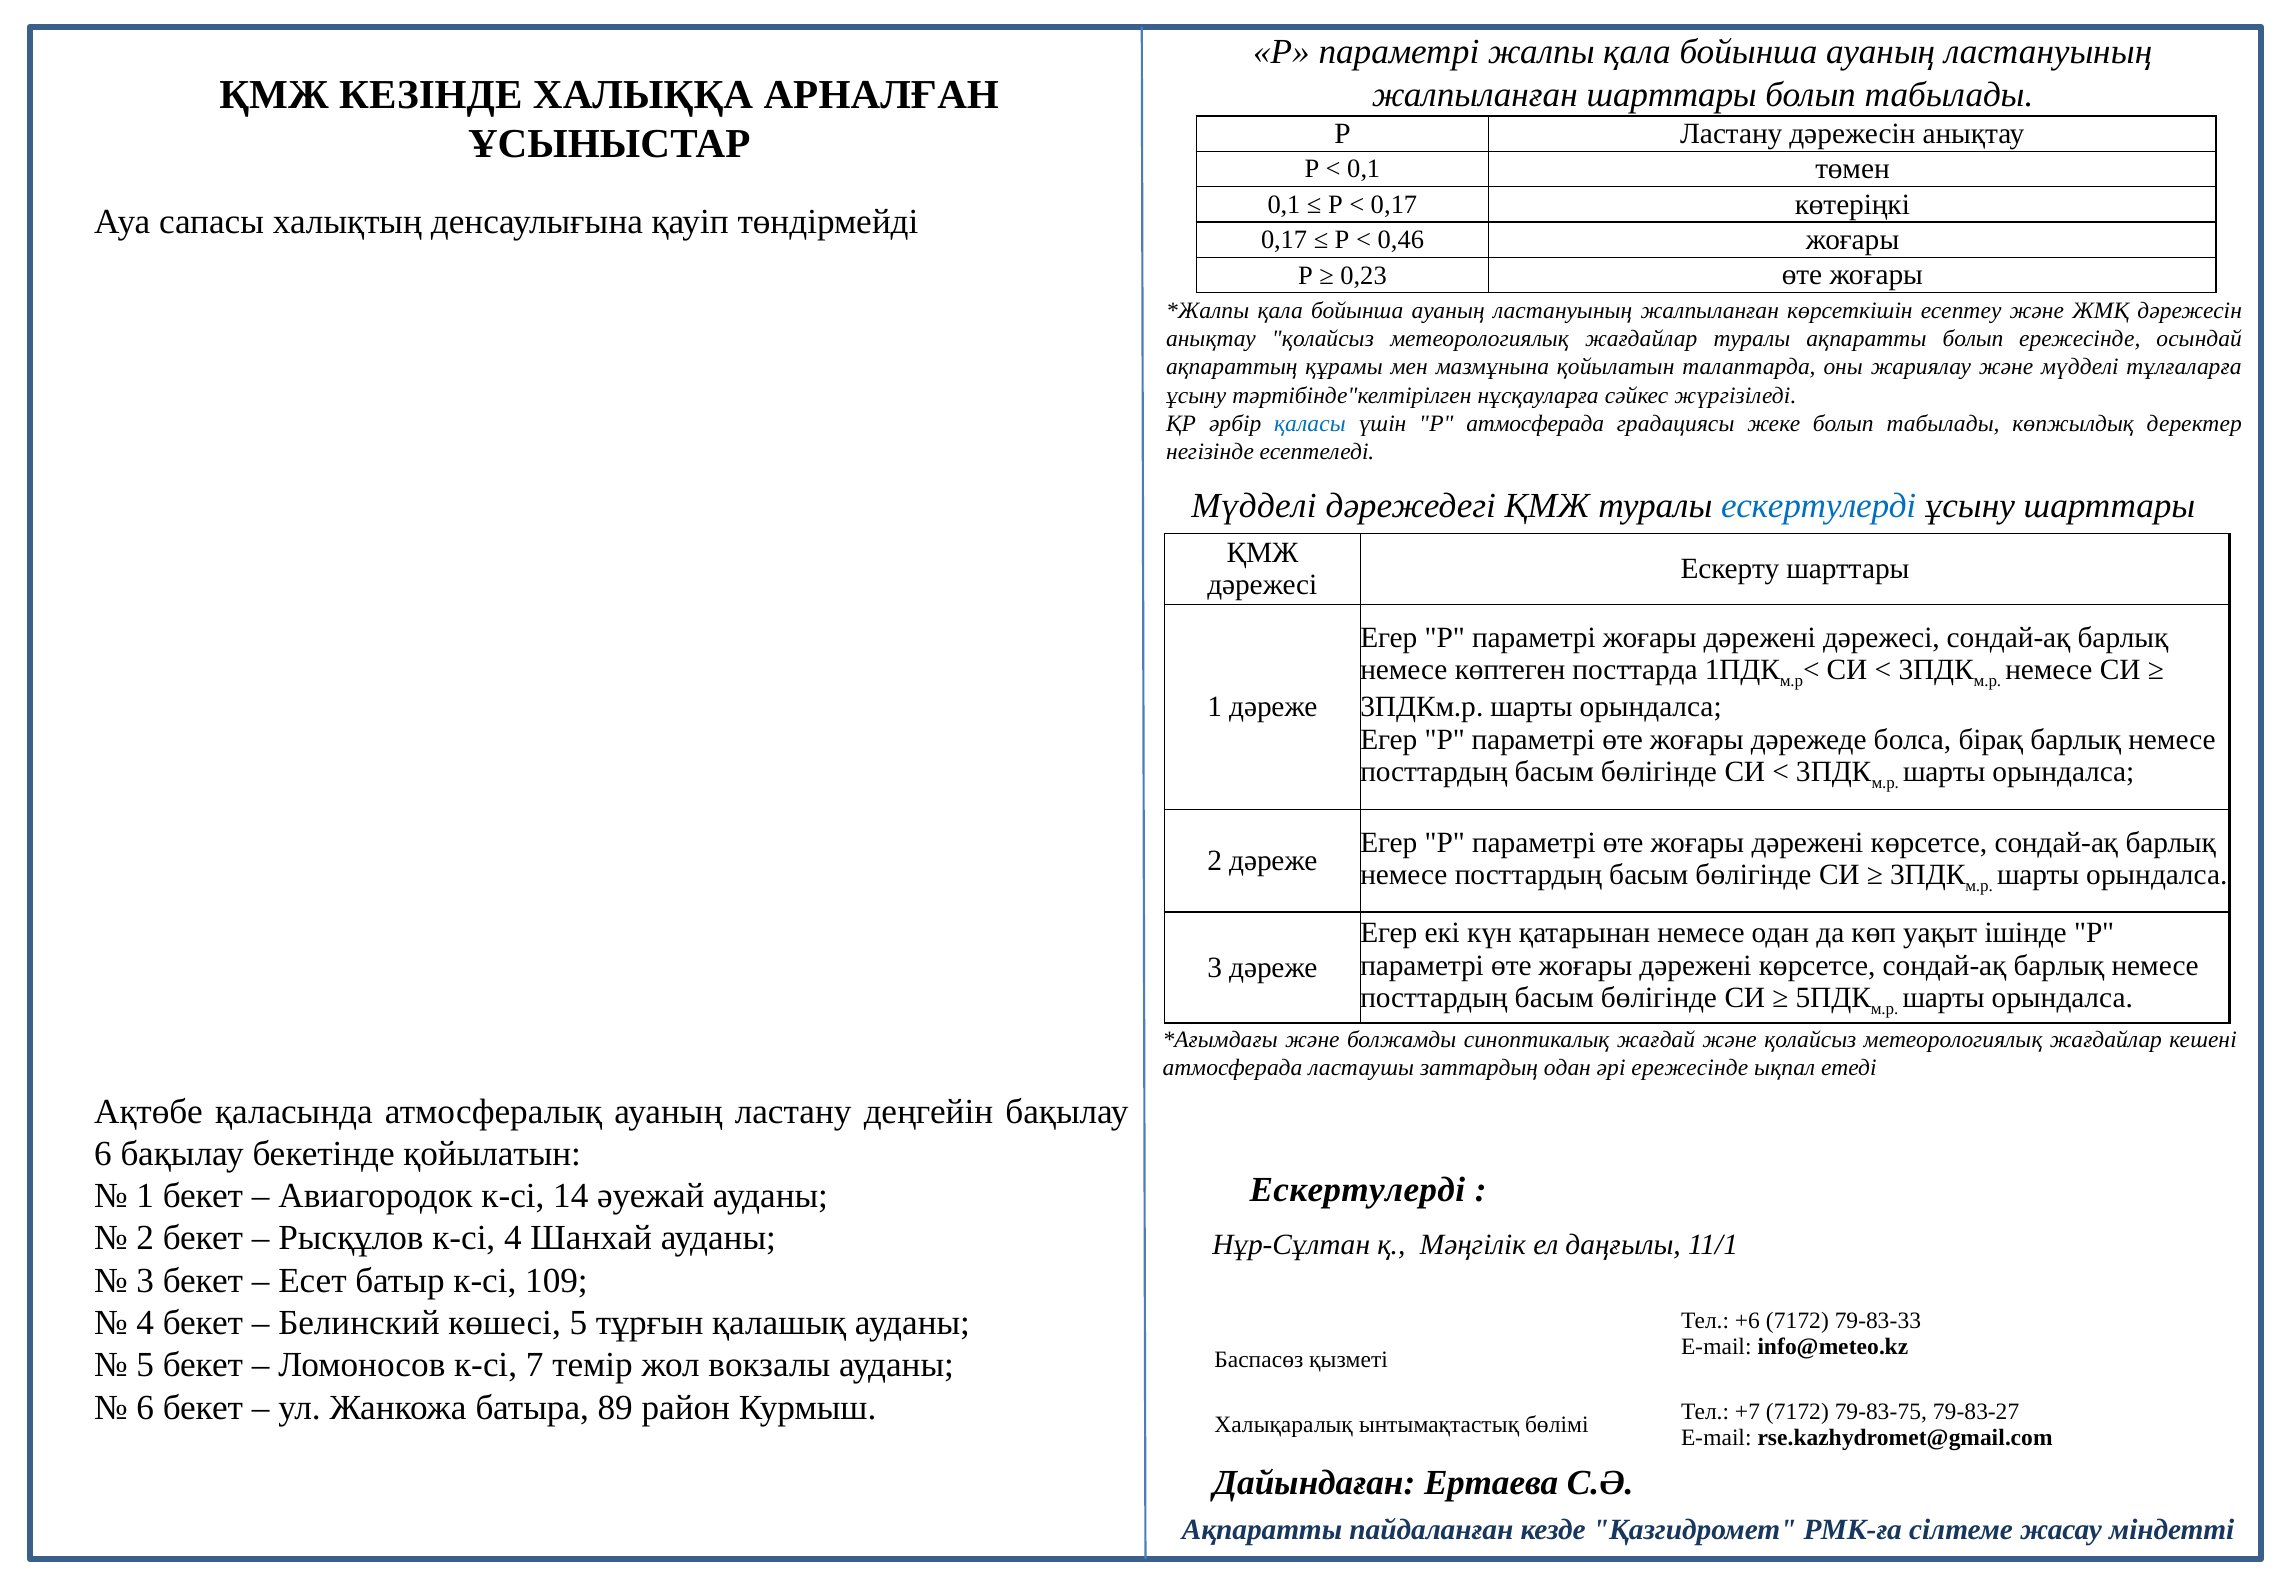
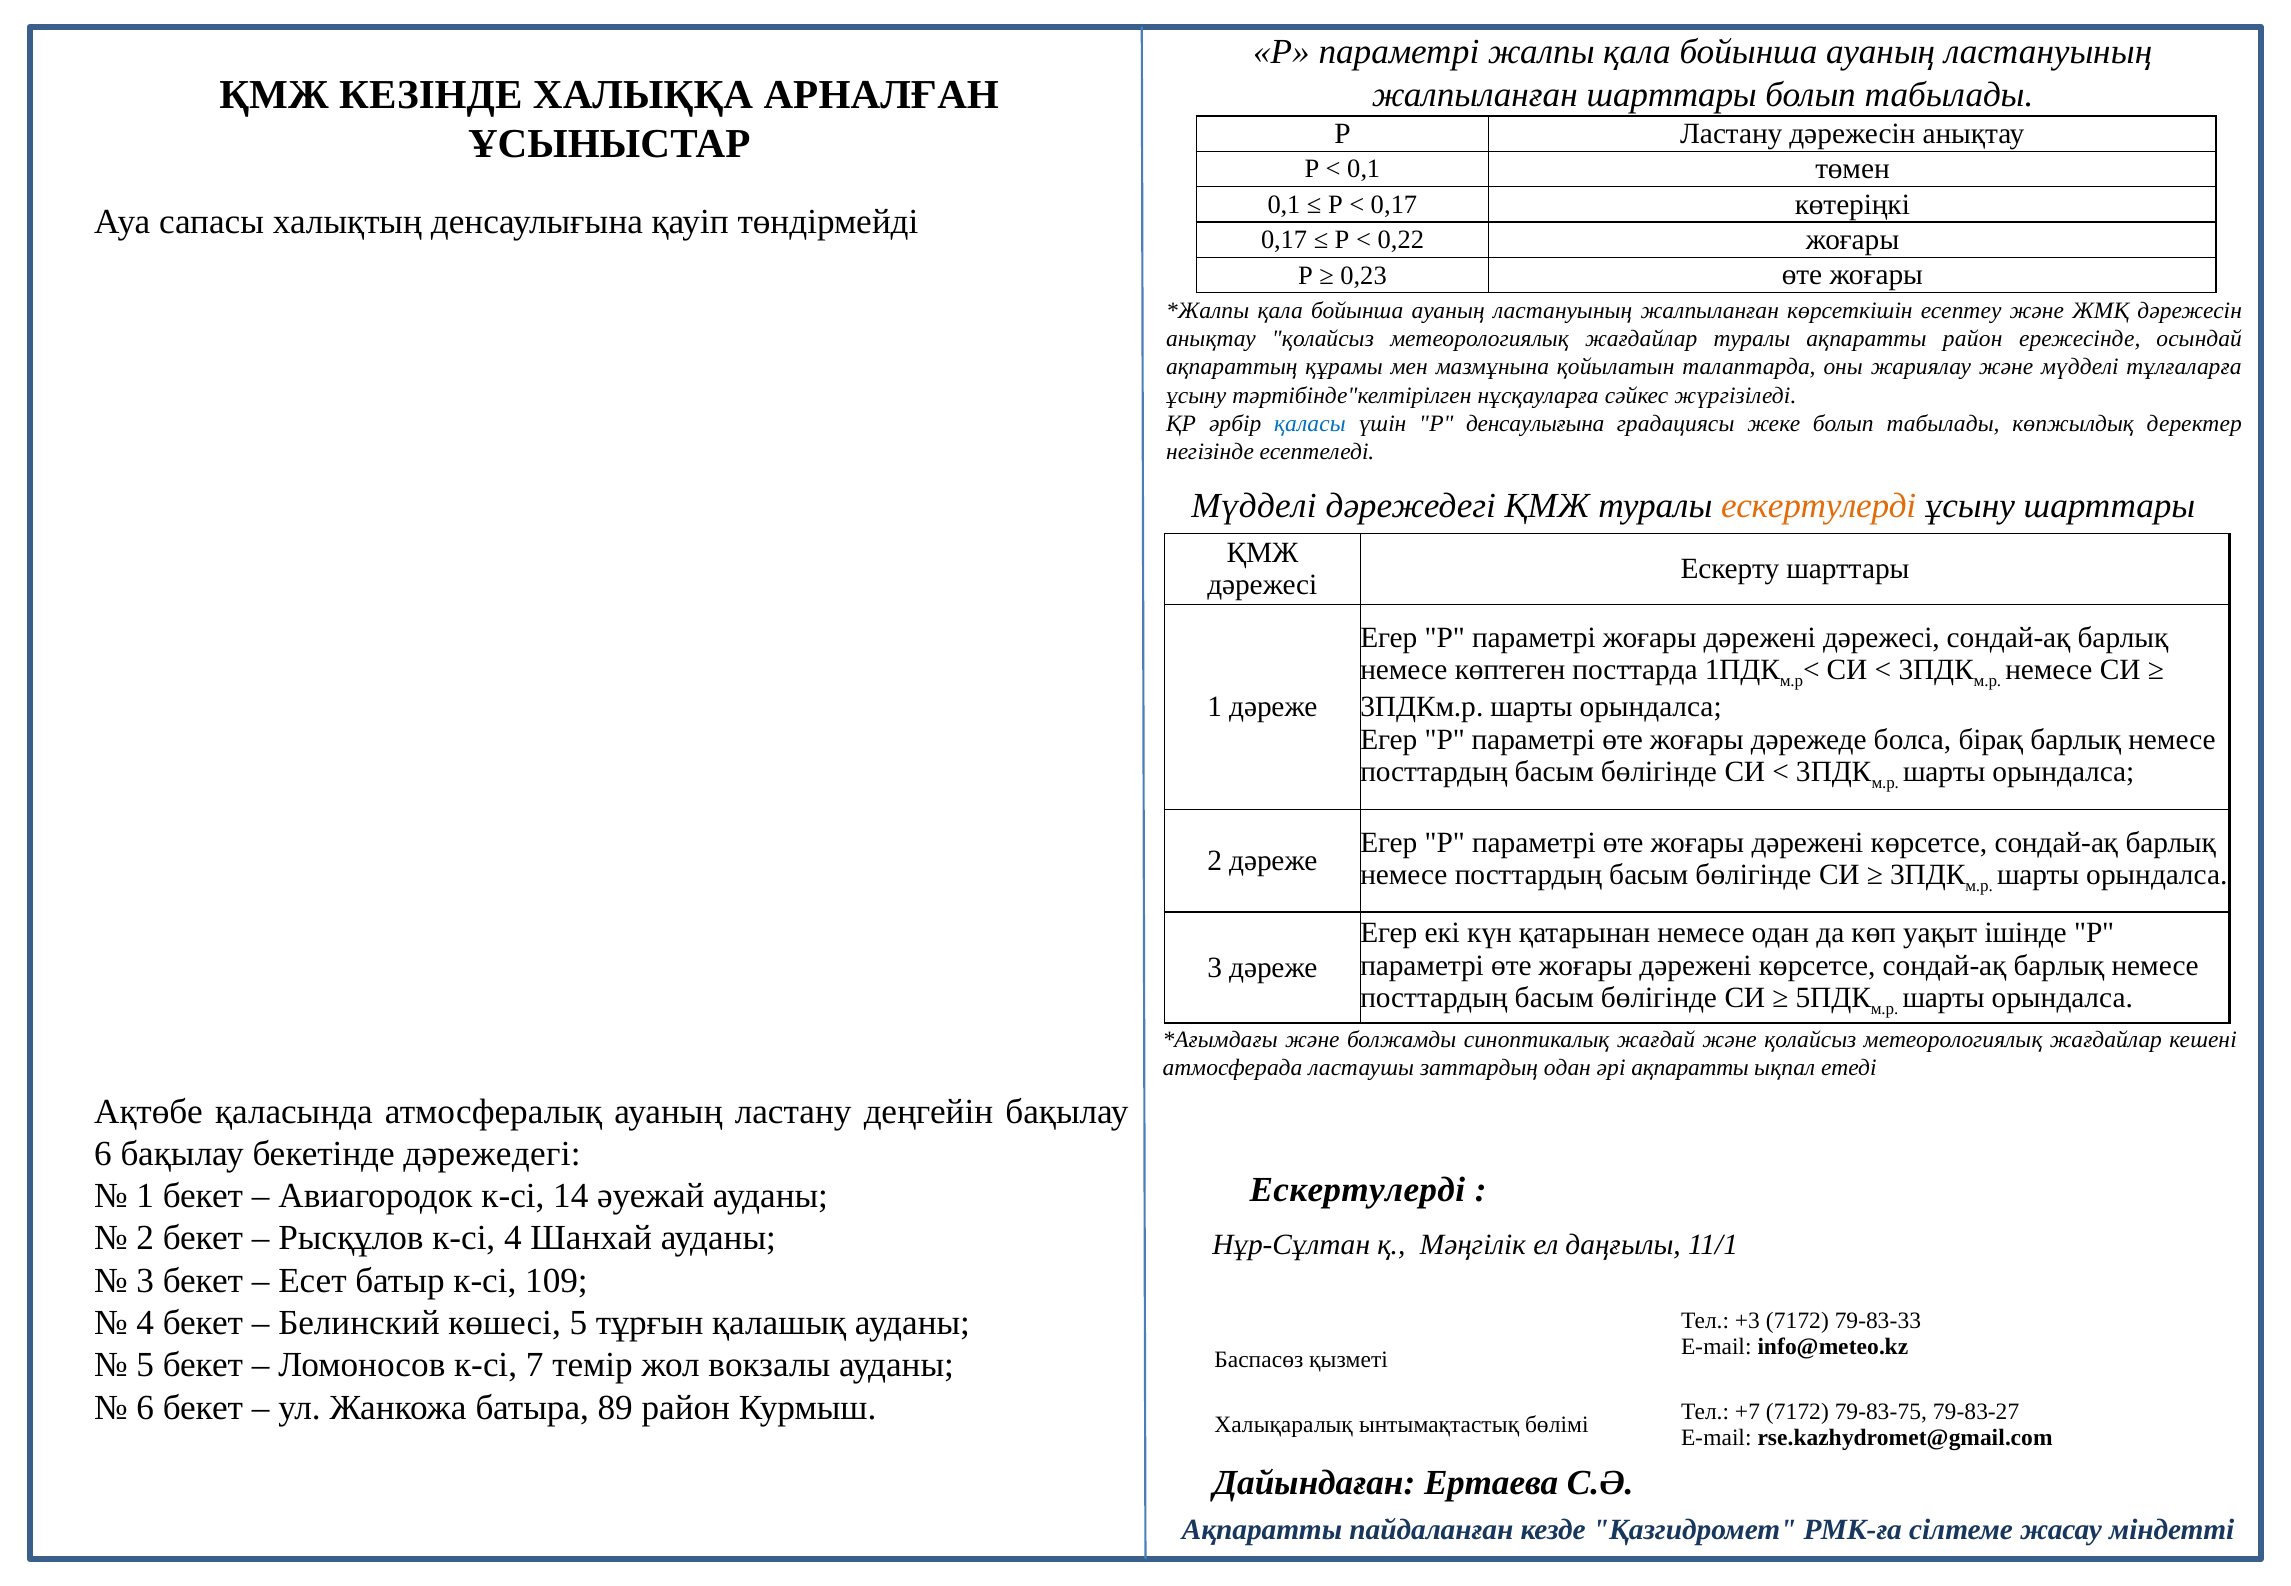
0,46: 0,46 -> 0,22 (1401, 240)
ақпаратты болып: болып -> район (1973, 339)
Р атмосферада: атмосферада -> денсаулығына (1535, 423)
ескертулерді colour: blue -> orange (1819, 506)
әрі ережесінде: ережесінде -> ақпаратты (1690, 1068)
бекетінде қойылатын: қойылатын -> дәрежедегі (492, 1154)
+6: +6 -> +3 (1747, 1321)
